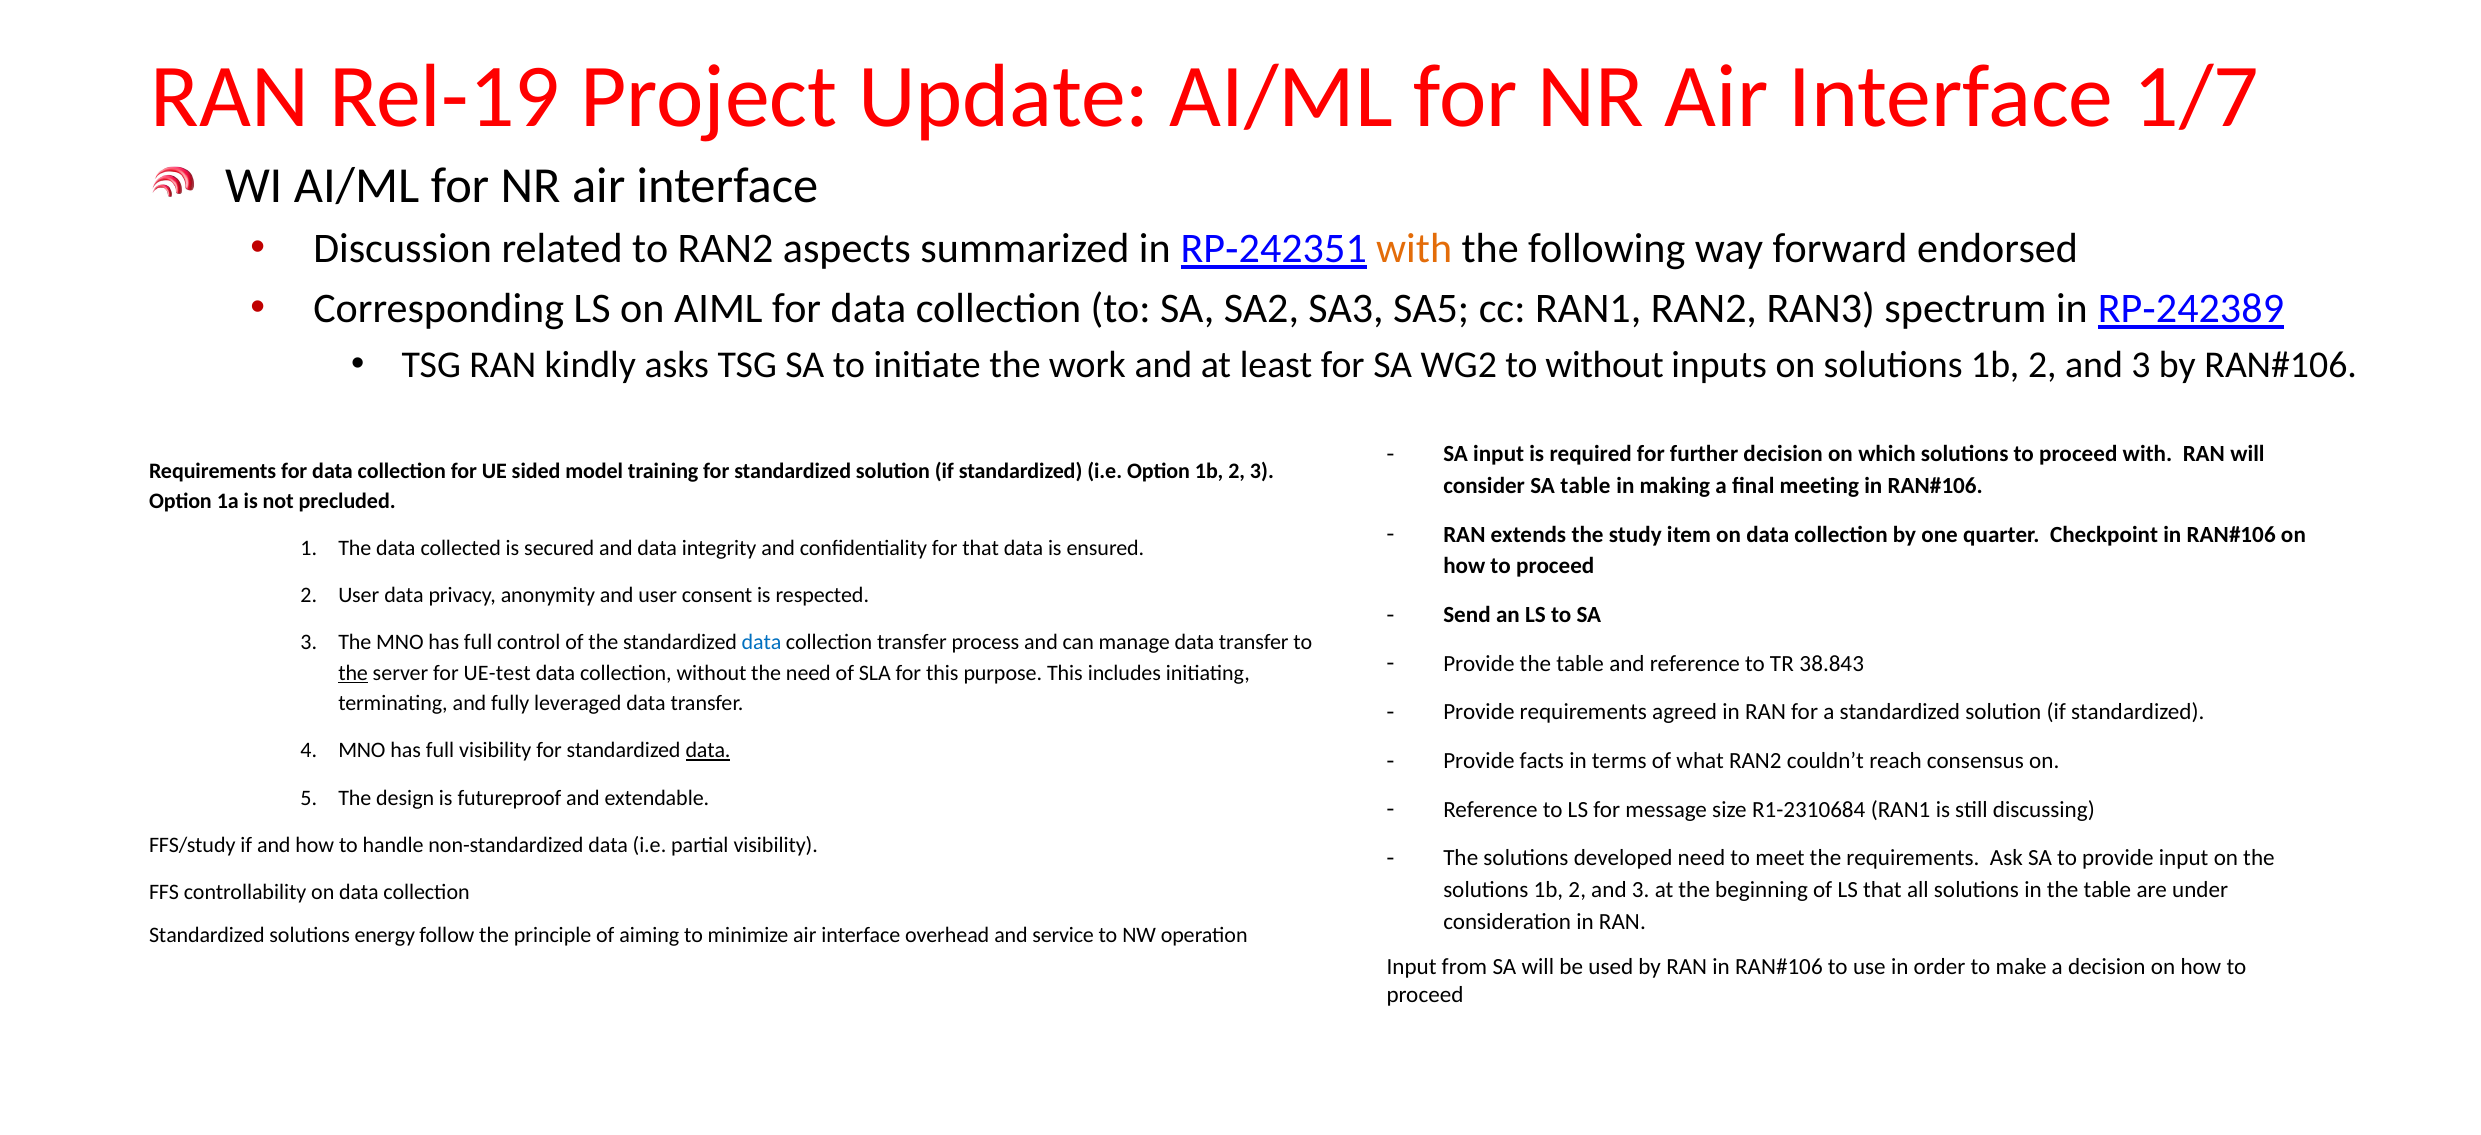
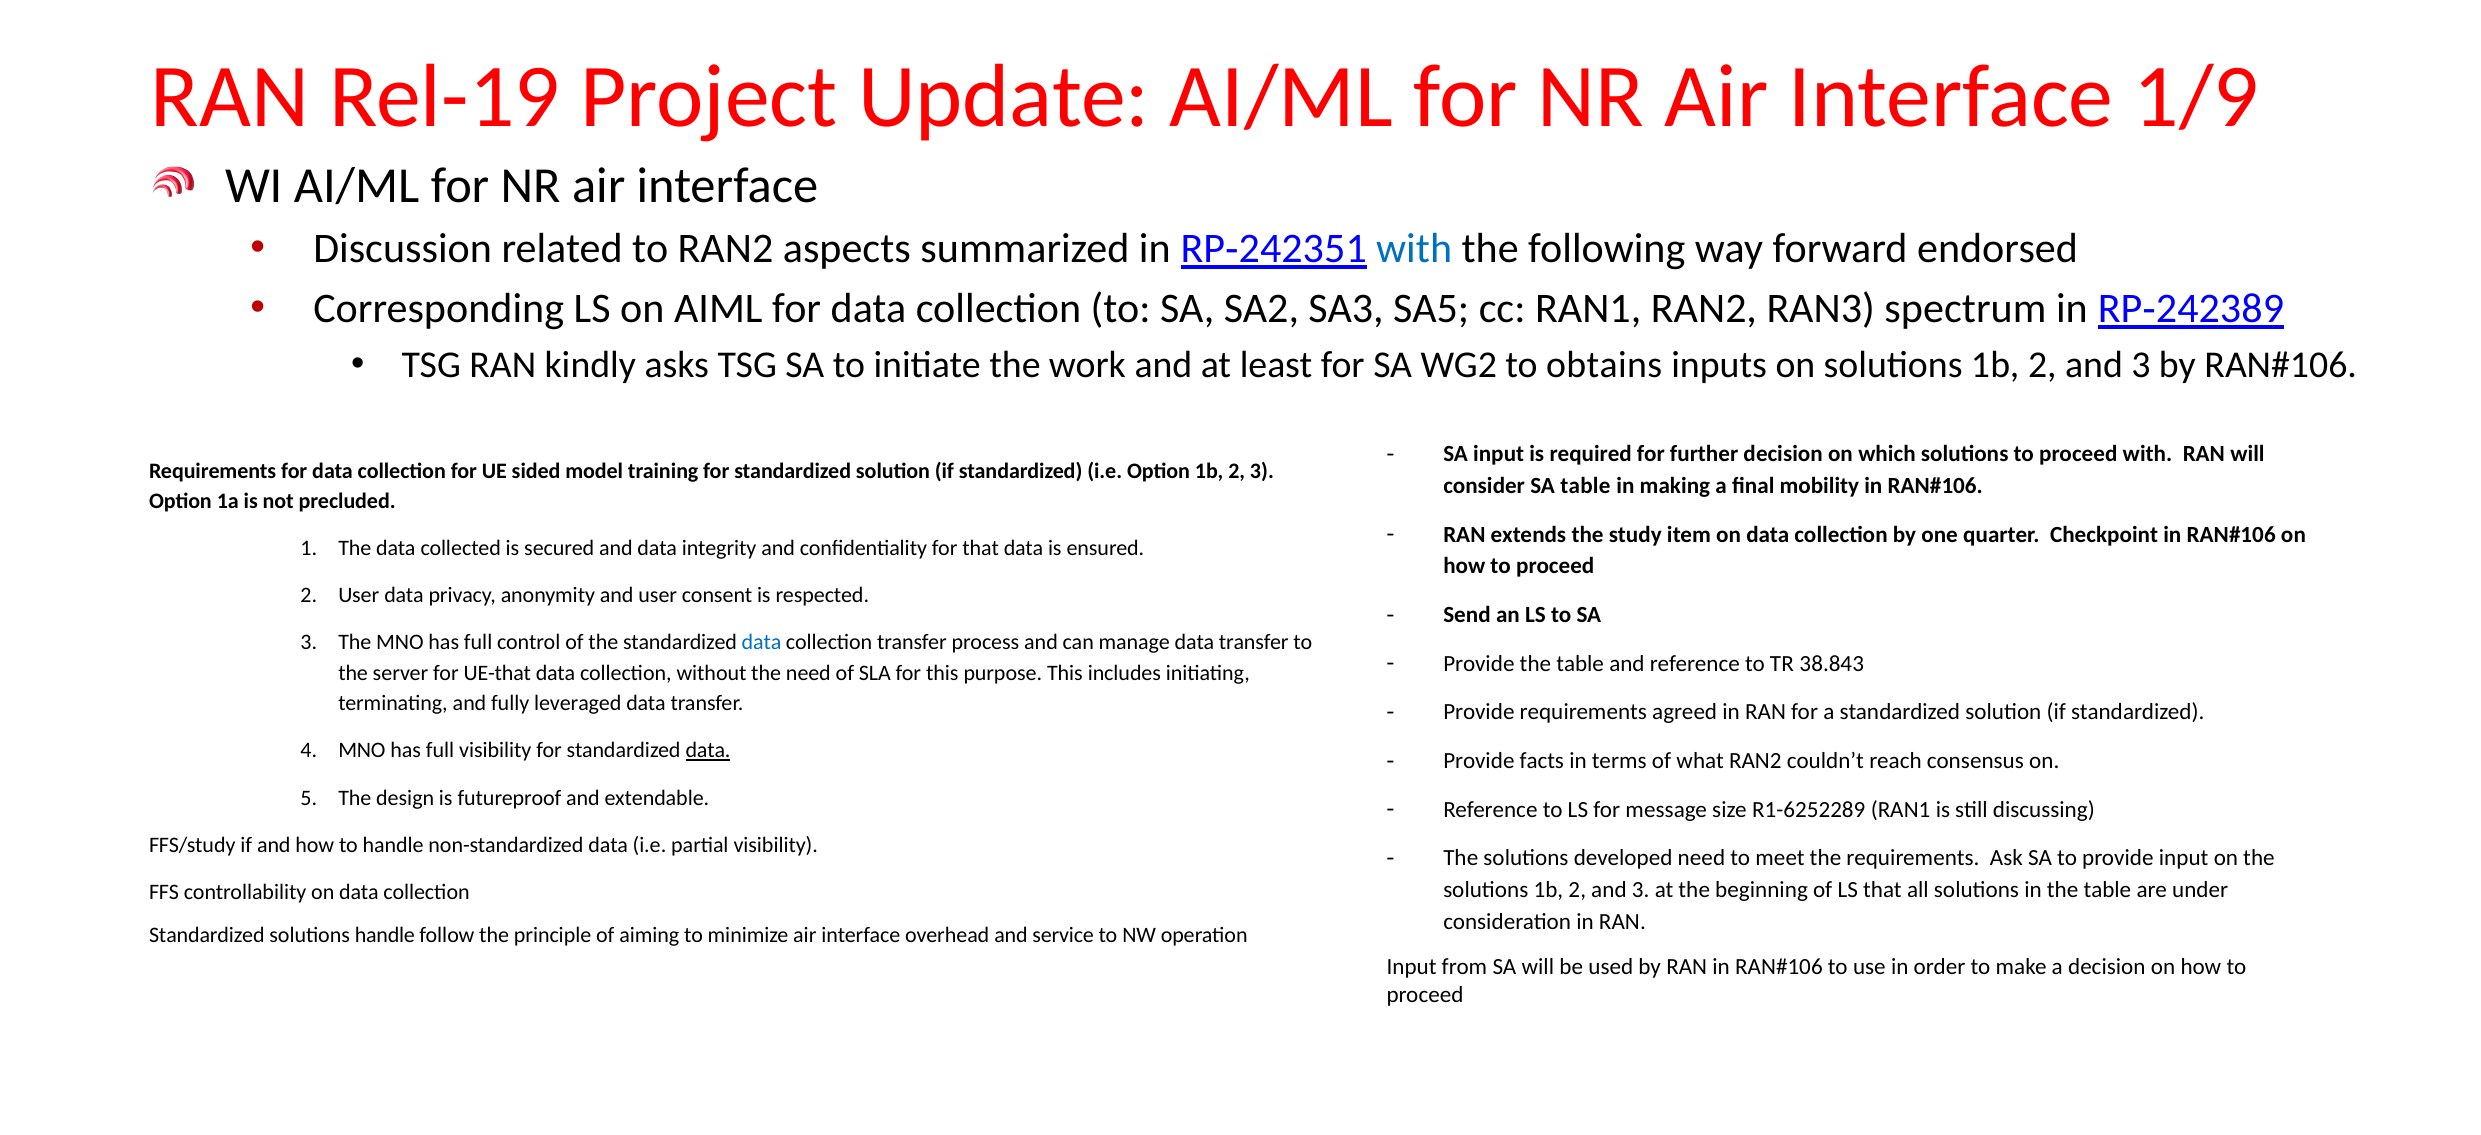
1/7: 1/7 -> 1/9 (2196, 97)
with colour: orange -> blue (1414, 249)
to without: without -> obtains (1604, 365)
meeting: meeting -> mobility (1819, 486)
the underline: present -> none (353, 673)
UE-test: UE-test -> UE-that (497, 673)
R1-2310684: R1-2310684 -> R1-6252289 (1809, 809)
solutions energy: energy -> handle (385, 935)
